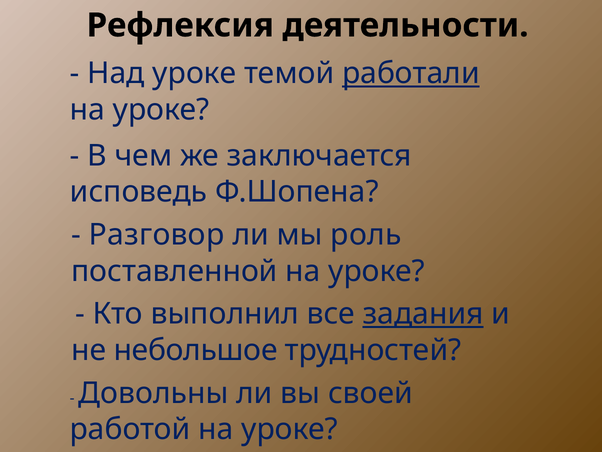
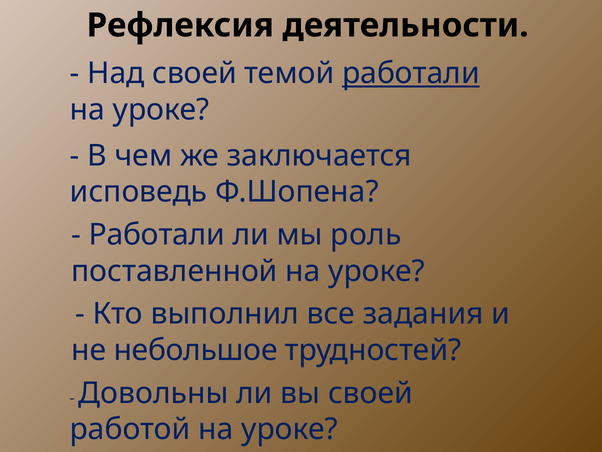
Над уроке: уроке -> своей (195, 73)
Разговор: Разговор -> Работали (157, 235)
задания underline: present -> none (423, 314)
